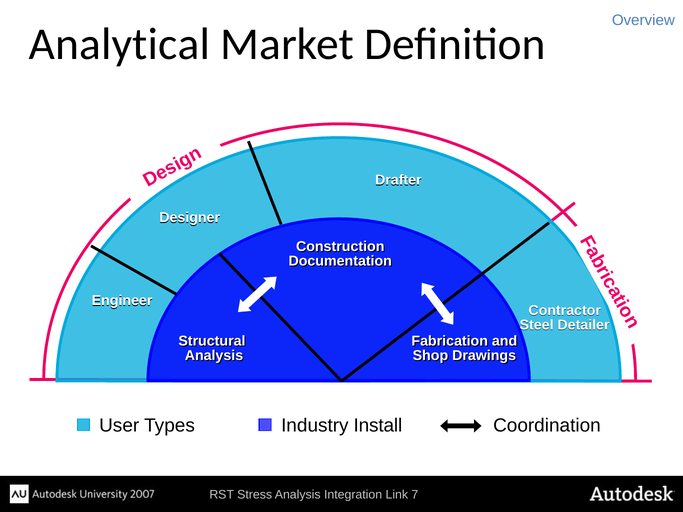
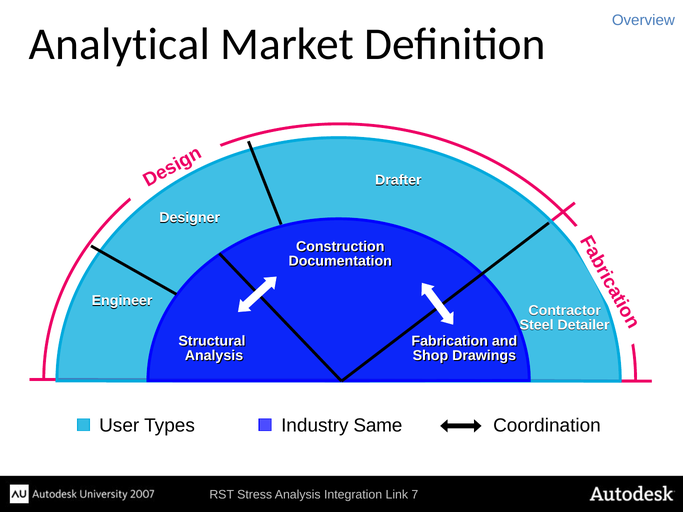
Install: Install -> Same (378, 426)
